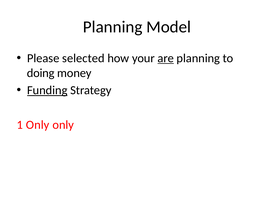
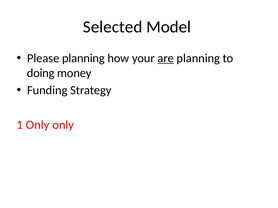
Planning: Planning -> Selected (113, 27)
Please selected: selected -> planning (83, 58)
Funding underline: present -> none (47, 90)
